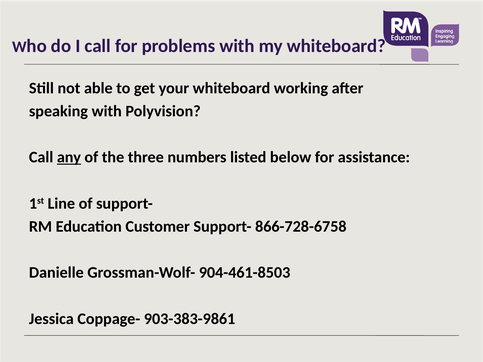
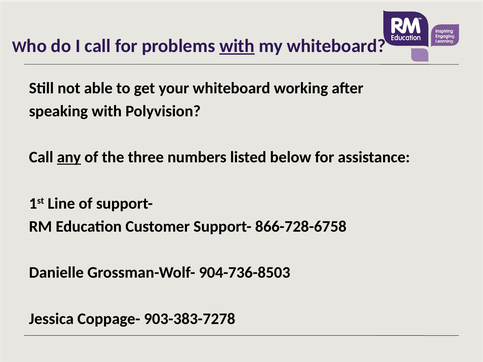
with underline: none -> present (237, 46)
904-461-8503: 904-461-8503 -> 904-736-8503 (245, 273)
903-383-9861: 903-383-9861 -> 903-383-7278 (190, 319)
